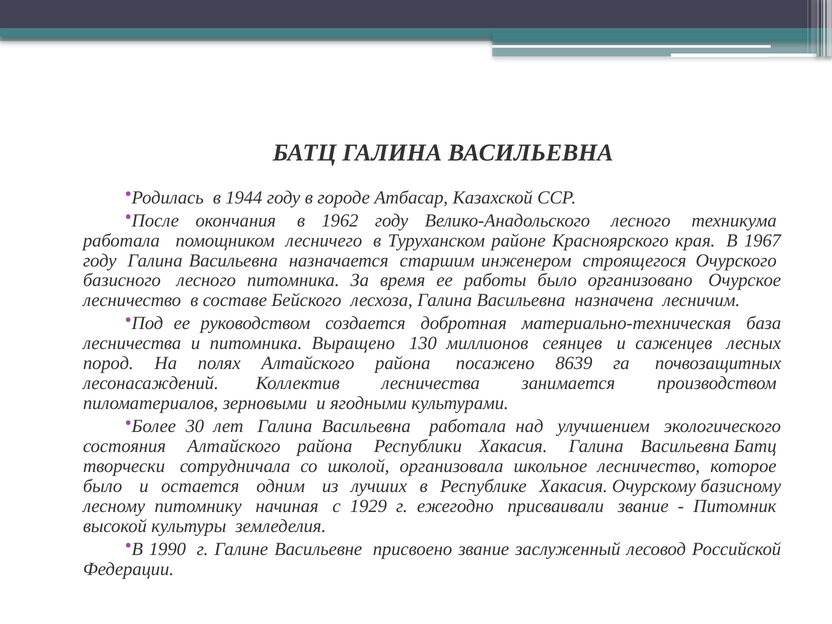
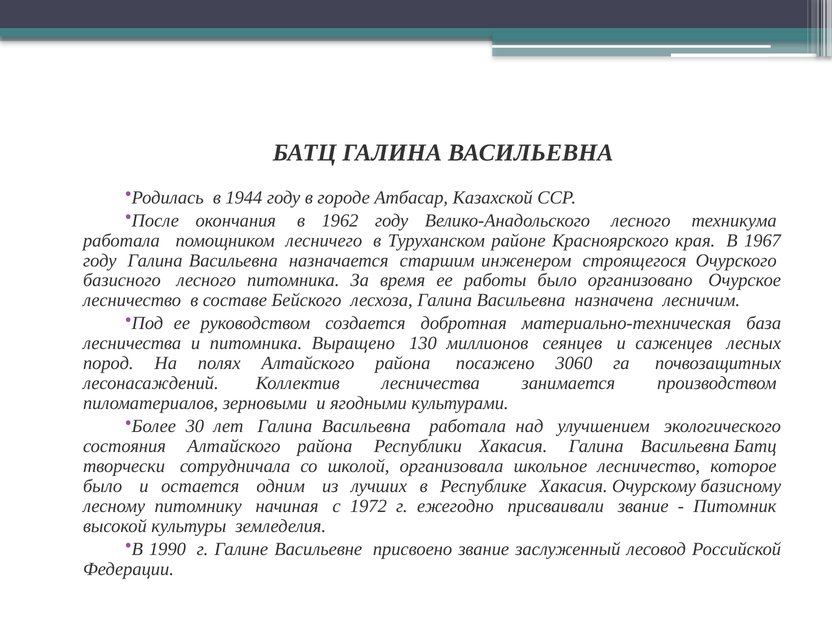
8639: 8639 -> 3060 (574, 363)
1929: 1929 -> 1972 (368, 506)
